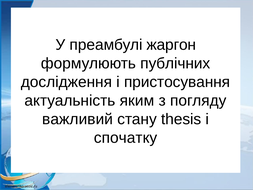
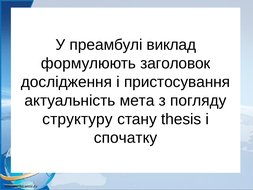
жаргон: жаргон -> виклад (171, 45)
публічних: публічних -> заголовок (175, 63)
яким: яким -> мета (137, 100)
важливий: важливий -> структуру (78, 119)
